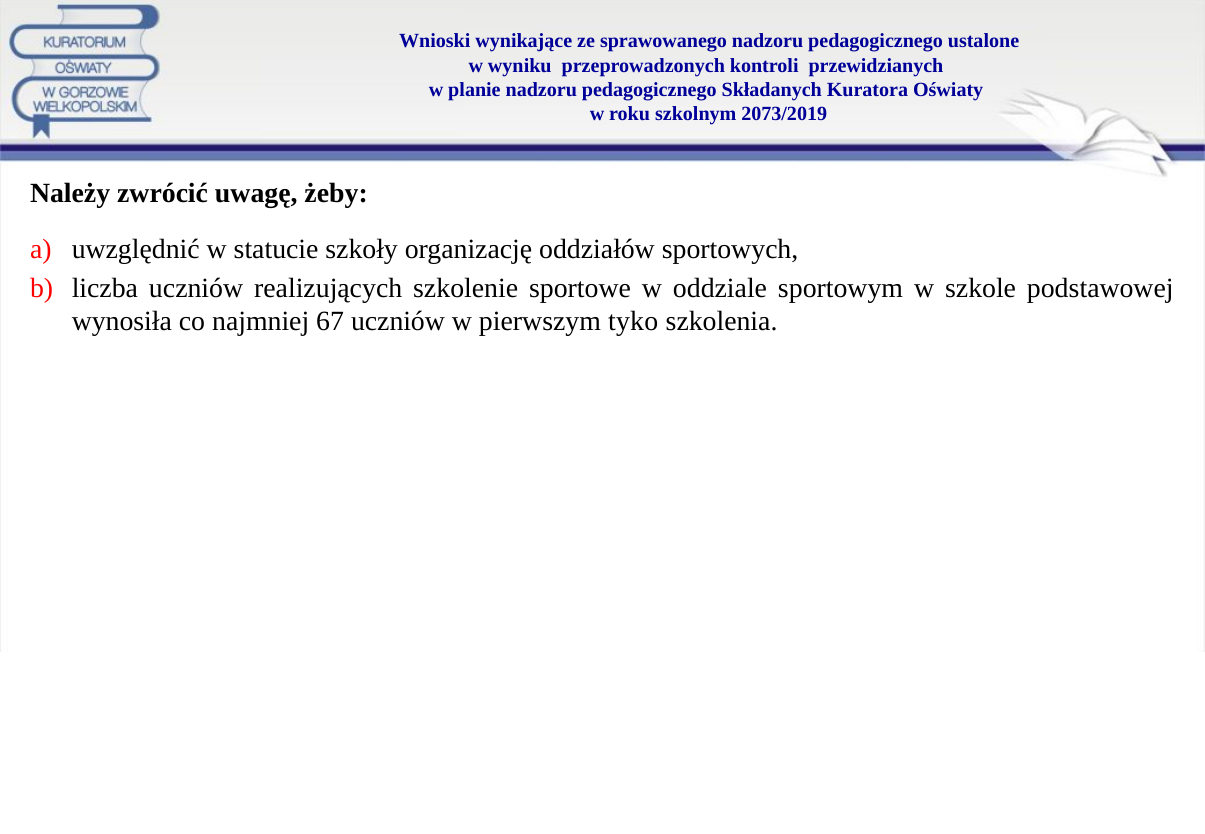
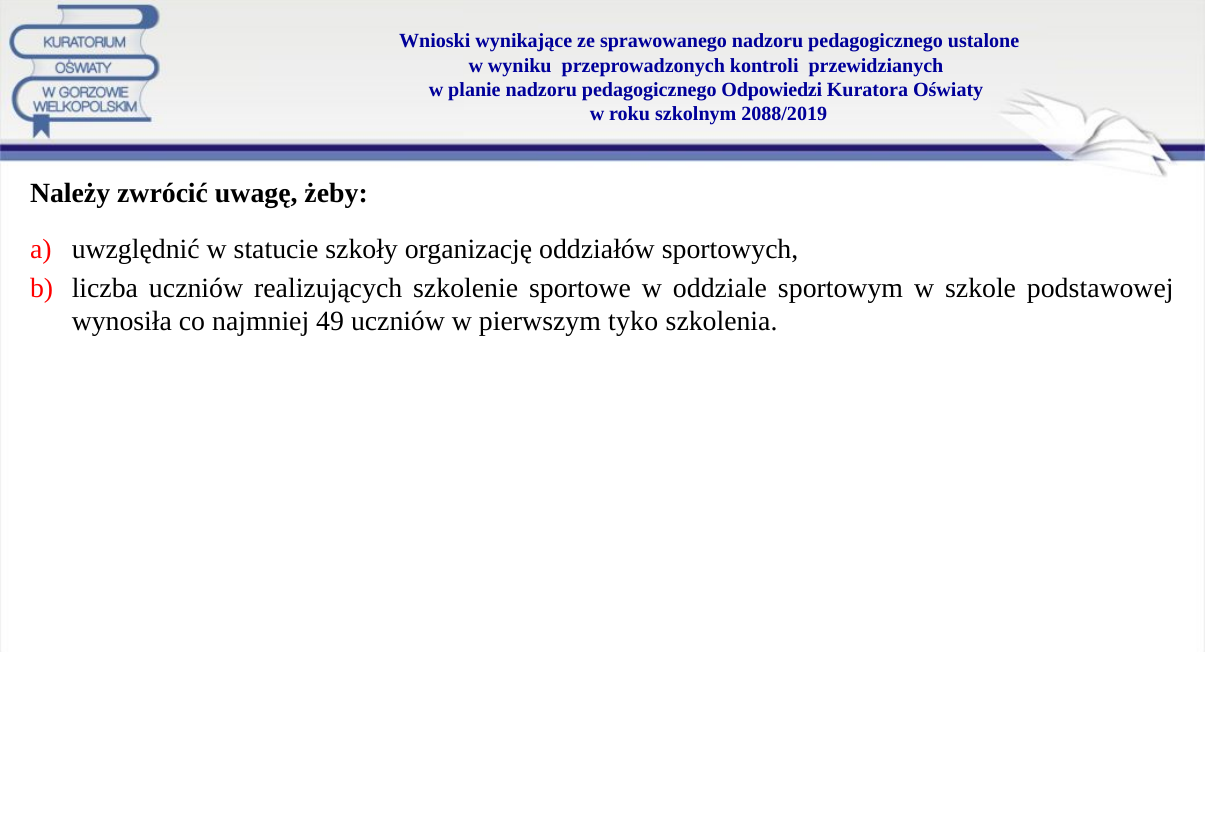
Składanych: Składanych -> Odpowiedzi (772, 90)
2073/2019: 2073/2019 -> 2088/2019 (784, 114)
67: 67 -> 49 (330, 322)
